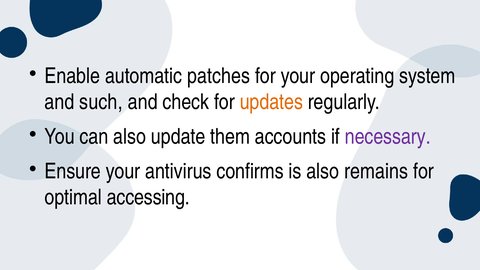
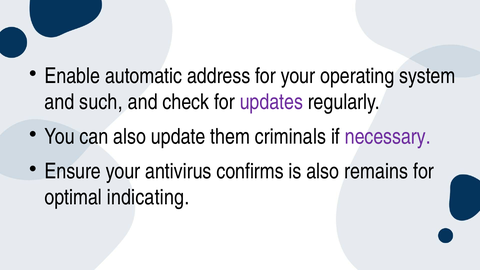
patches: patches -> address (219, 76)
updates colour: orange -> purple (271, 102)
accounts: accounts -> criminals (290, 137)
accessing: accessing -> indicating (148, 197)
